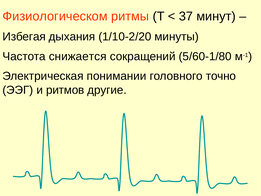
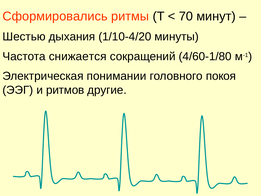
Физиологическом: Физиологическом -> Сформировались (55, 16)
37: 37 -> 70 (186, 16)
Избегая: Избегая -> Шестью (24, 37)
1/10-2/20: 1/10-2/20 -> 1/10-4/20 (125, 37)
5/60-1/80: 5/60-1/80 -> 4/60-1/80 (205, 56)
точно: точно -> покоя (221, 76)
